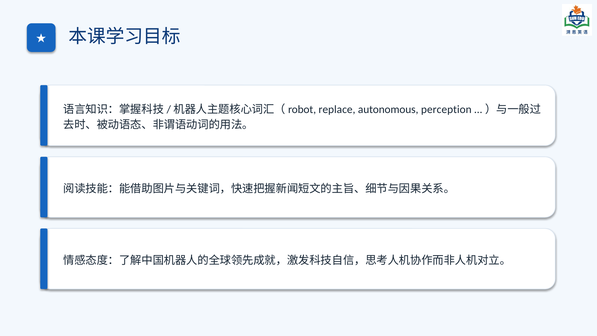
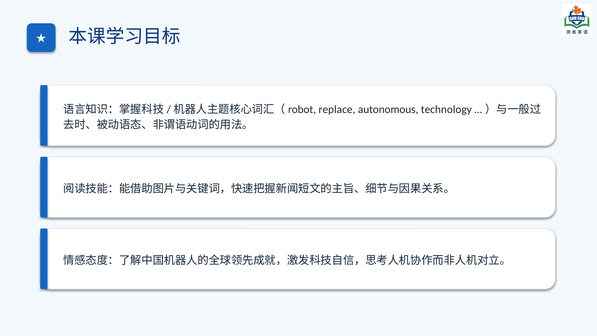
perception: perception -> technology (446, 109)
